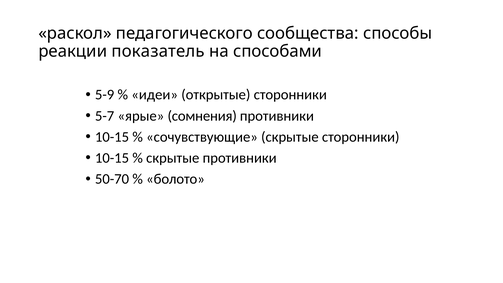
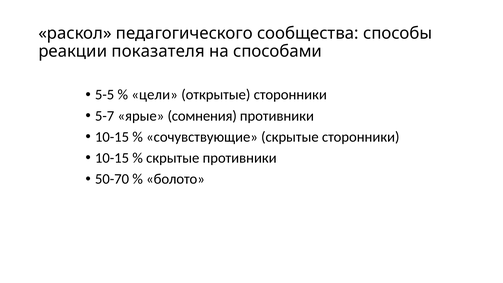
показатель: показатель -> показателя (158, 51)
5-9: 5-9 -> 5-5 (105, 95)
идеи: идеи -> цели (155, 95)
